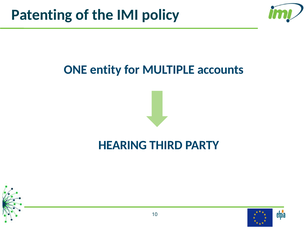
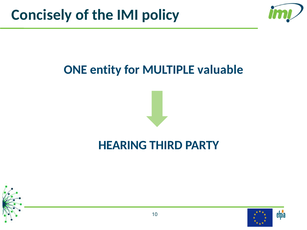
Patenting: Patenting -> Concisely (42, 15)
accounts: accounts -> valuable (220, 70)
